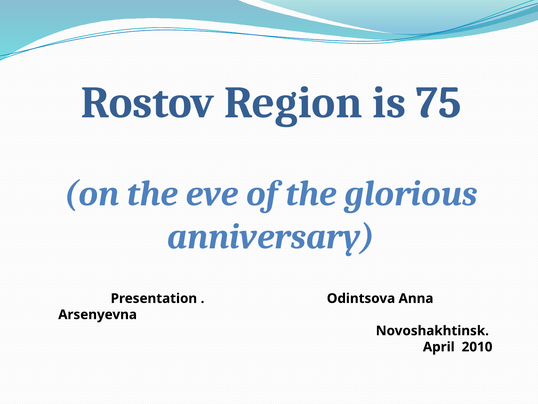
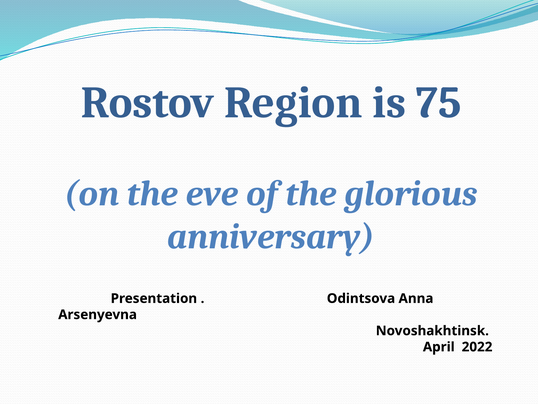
2010: 2010 -> 2022 (477, 347)
